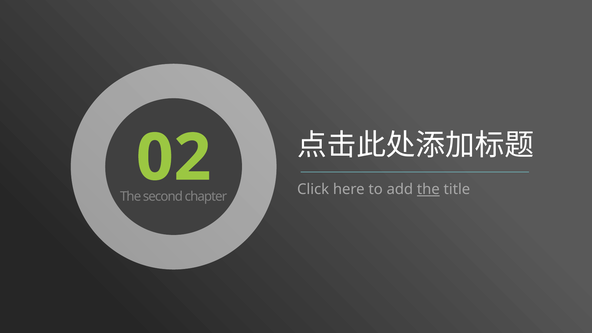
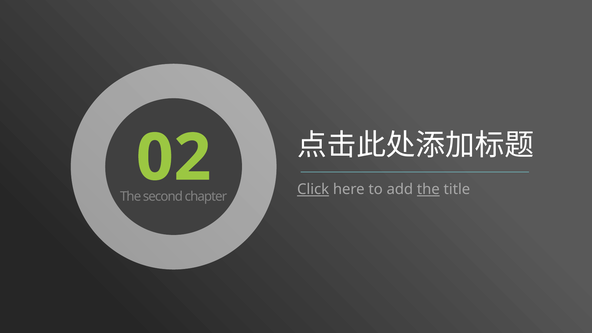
Click underline: none -> present (313, 189)
